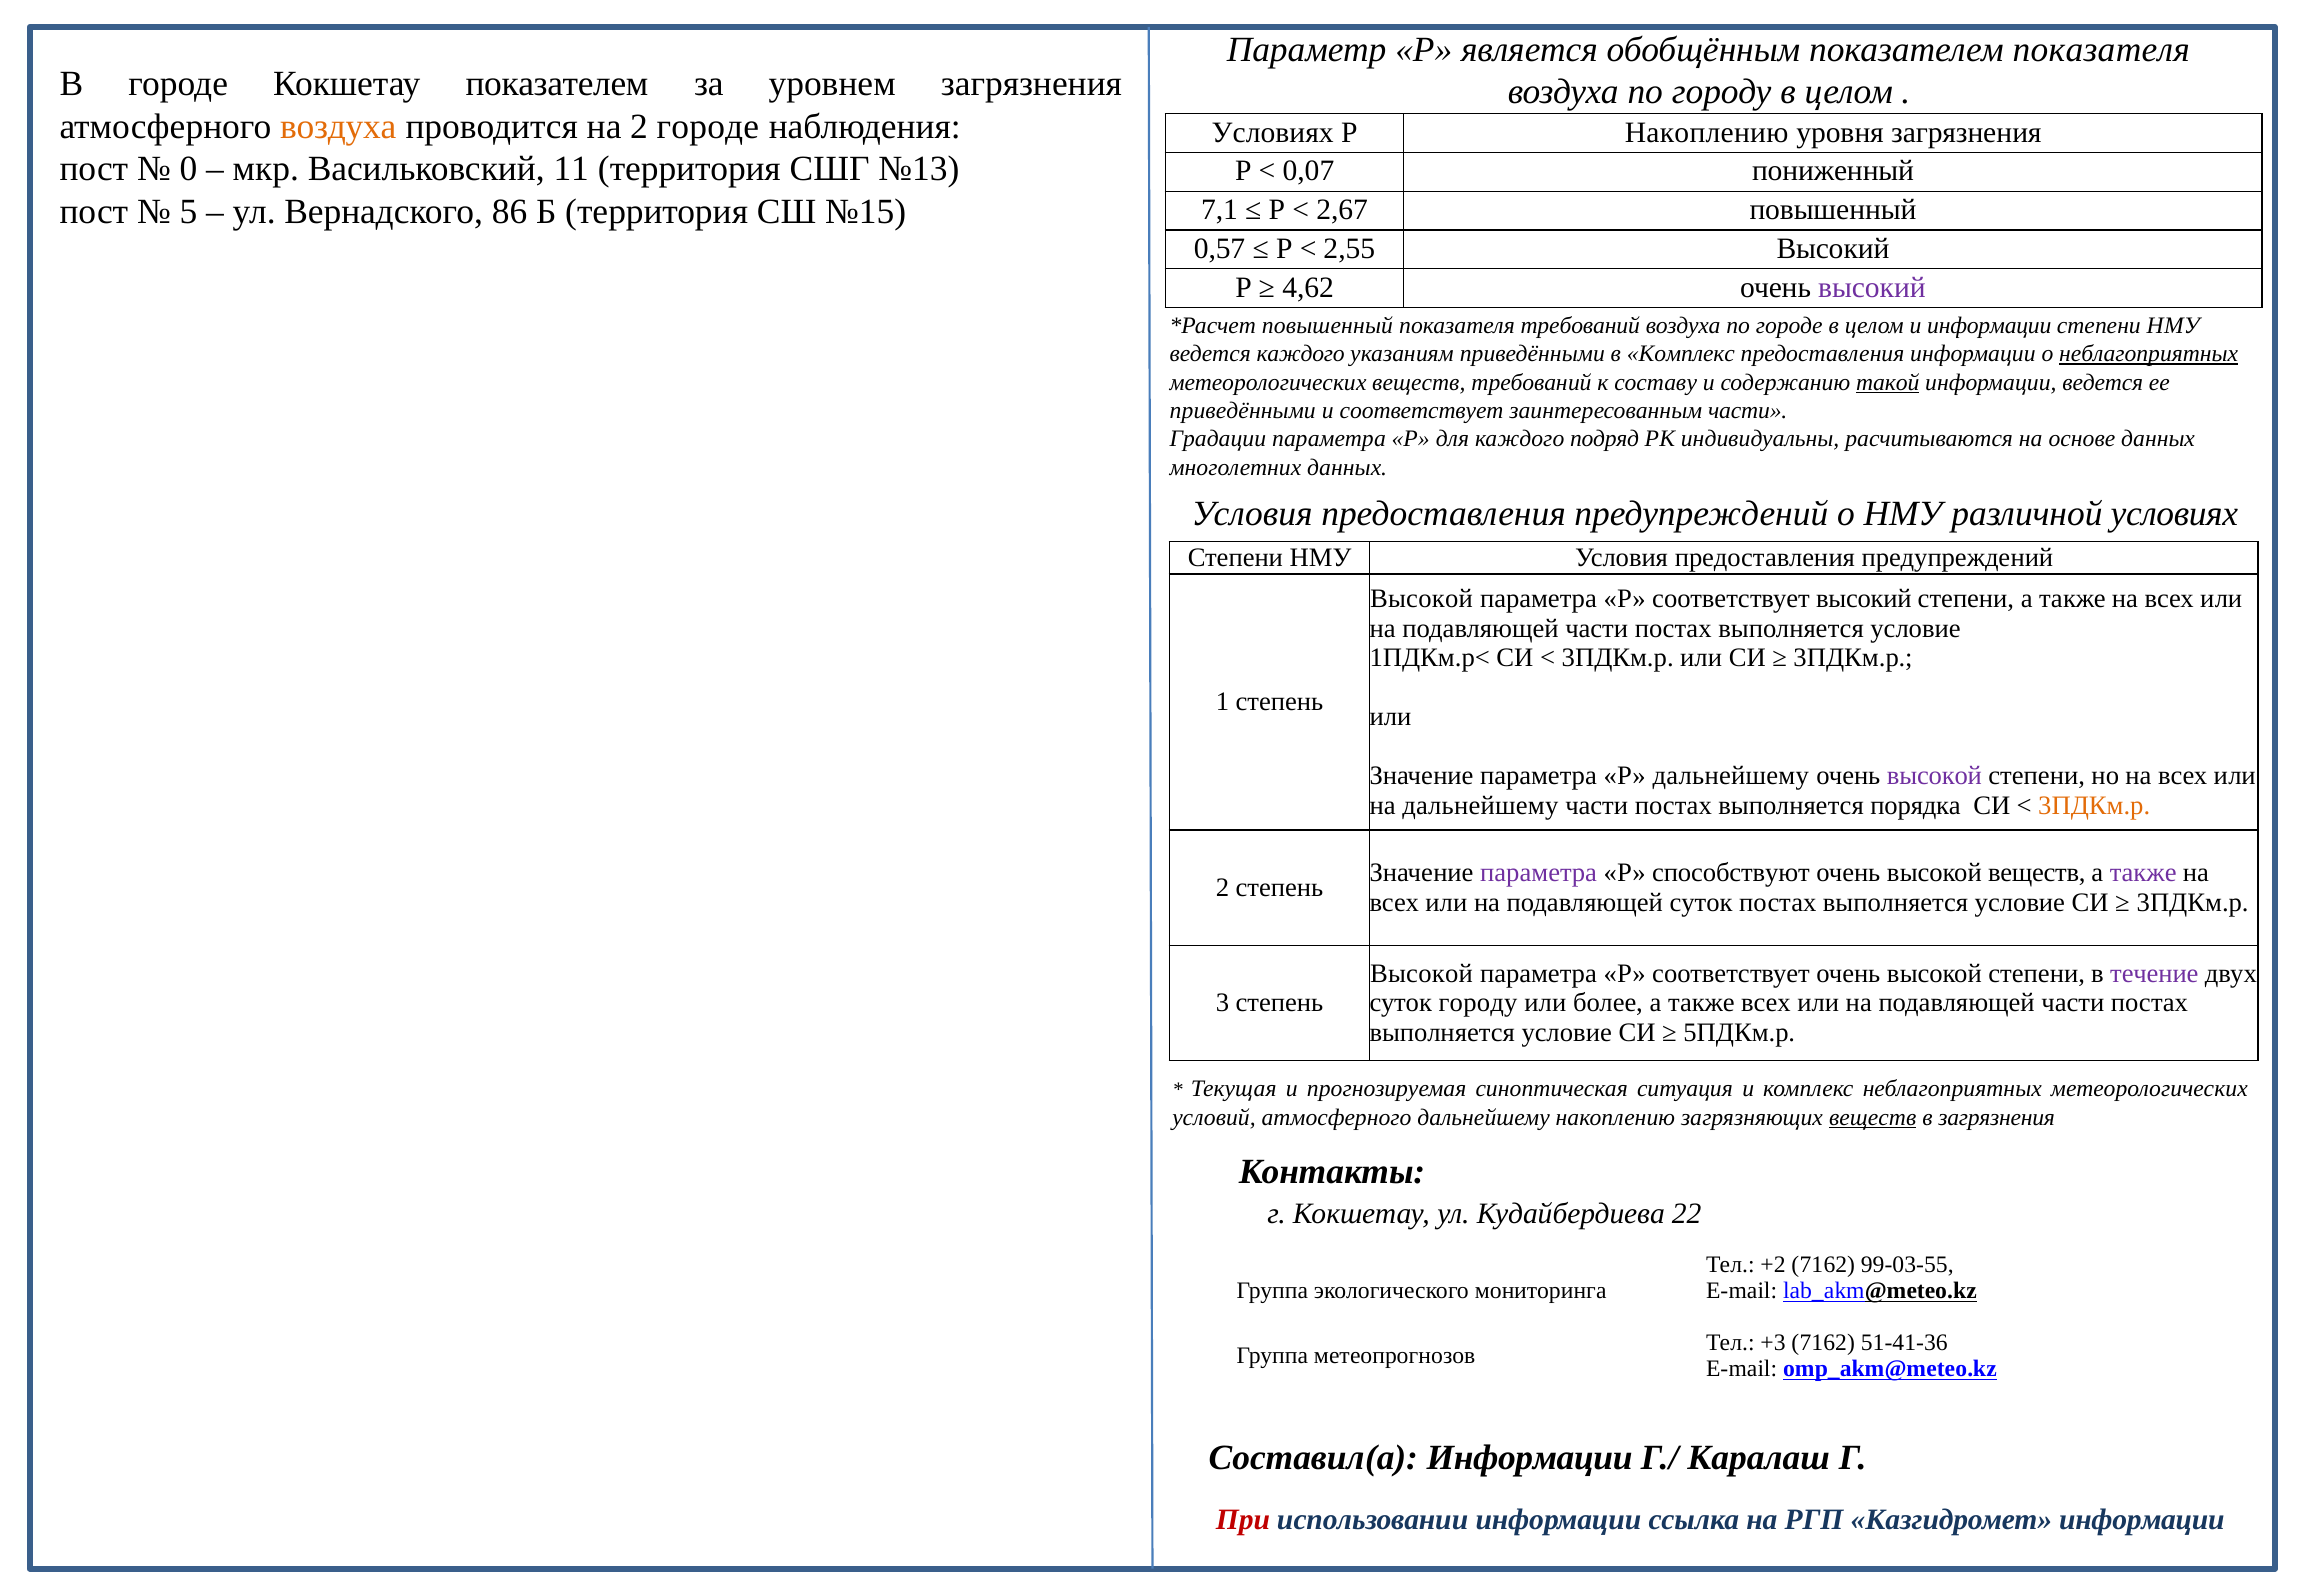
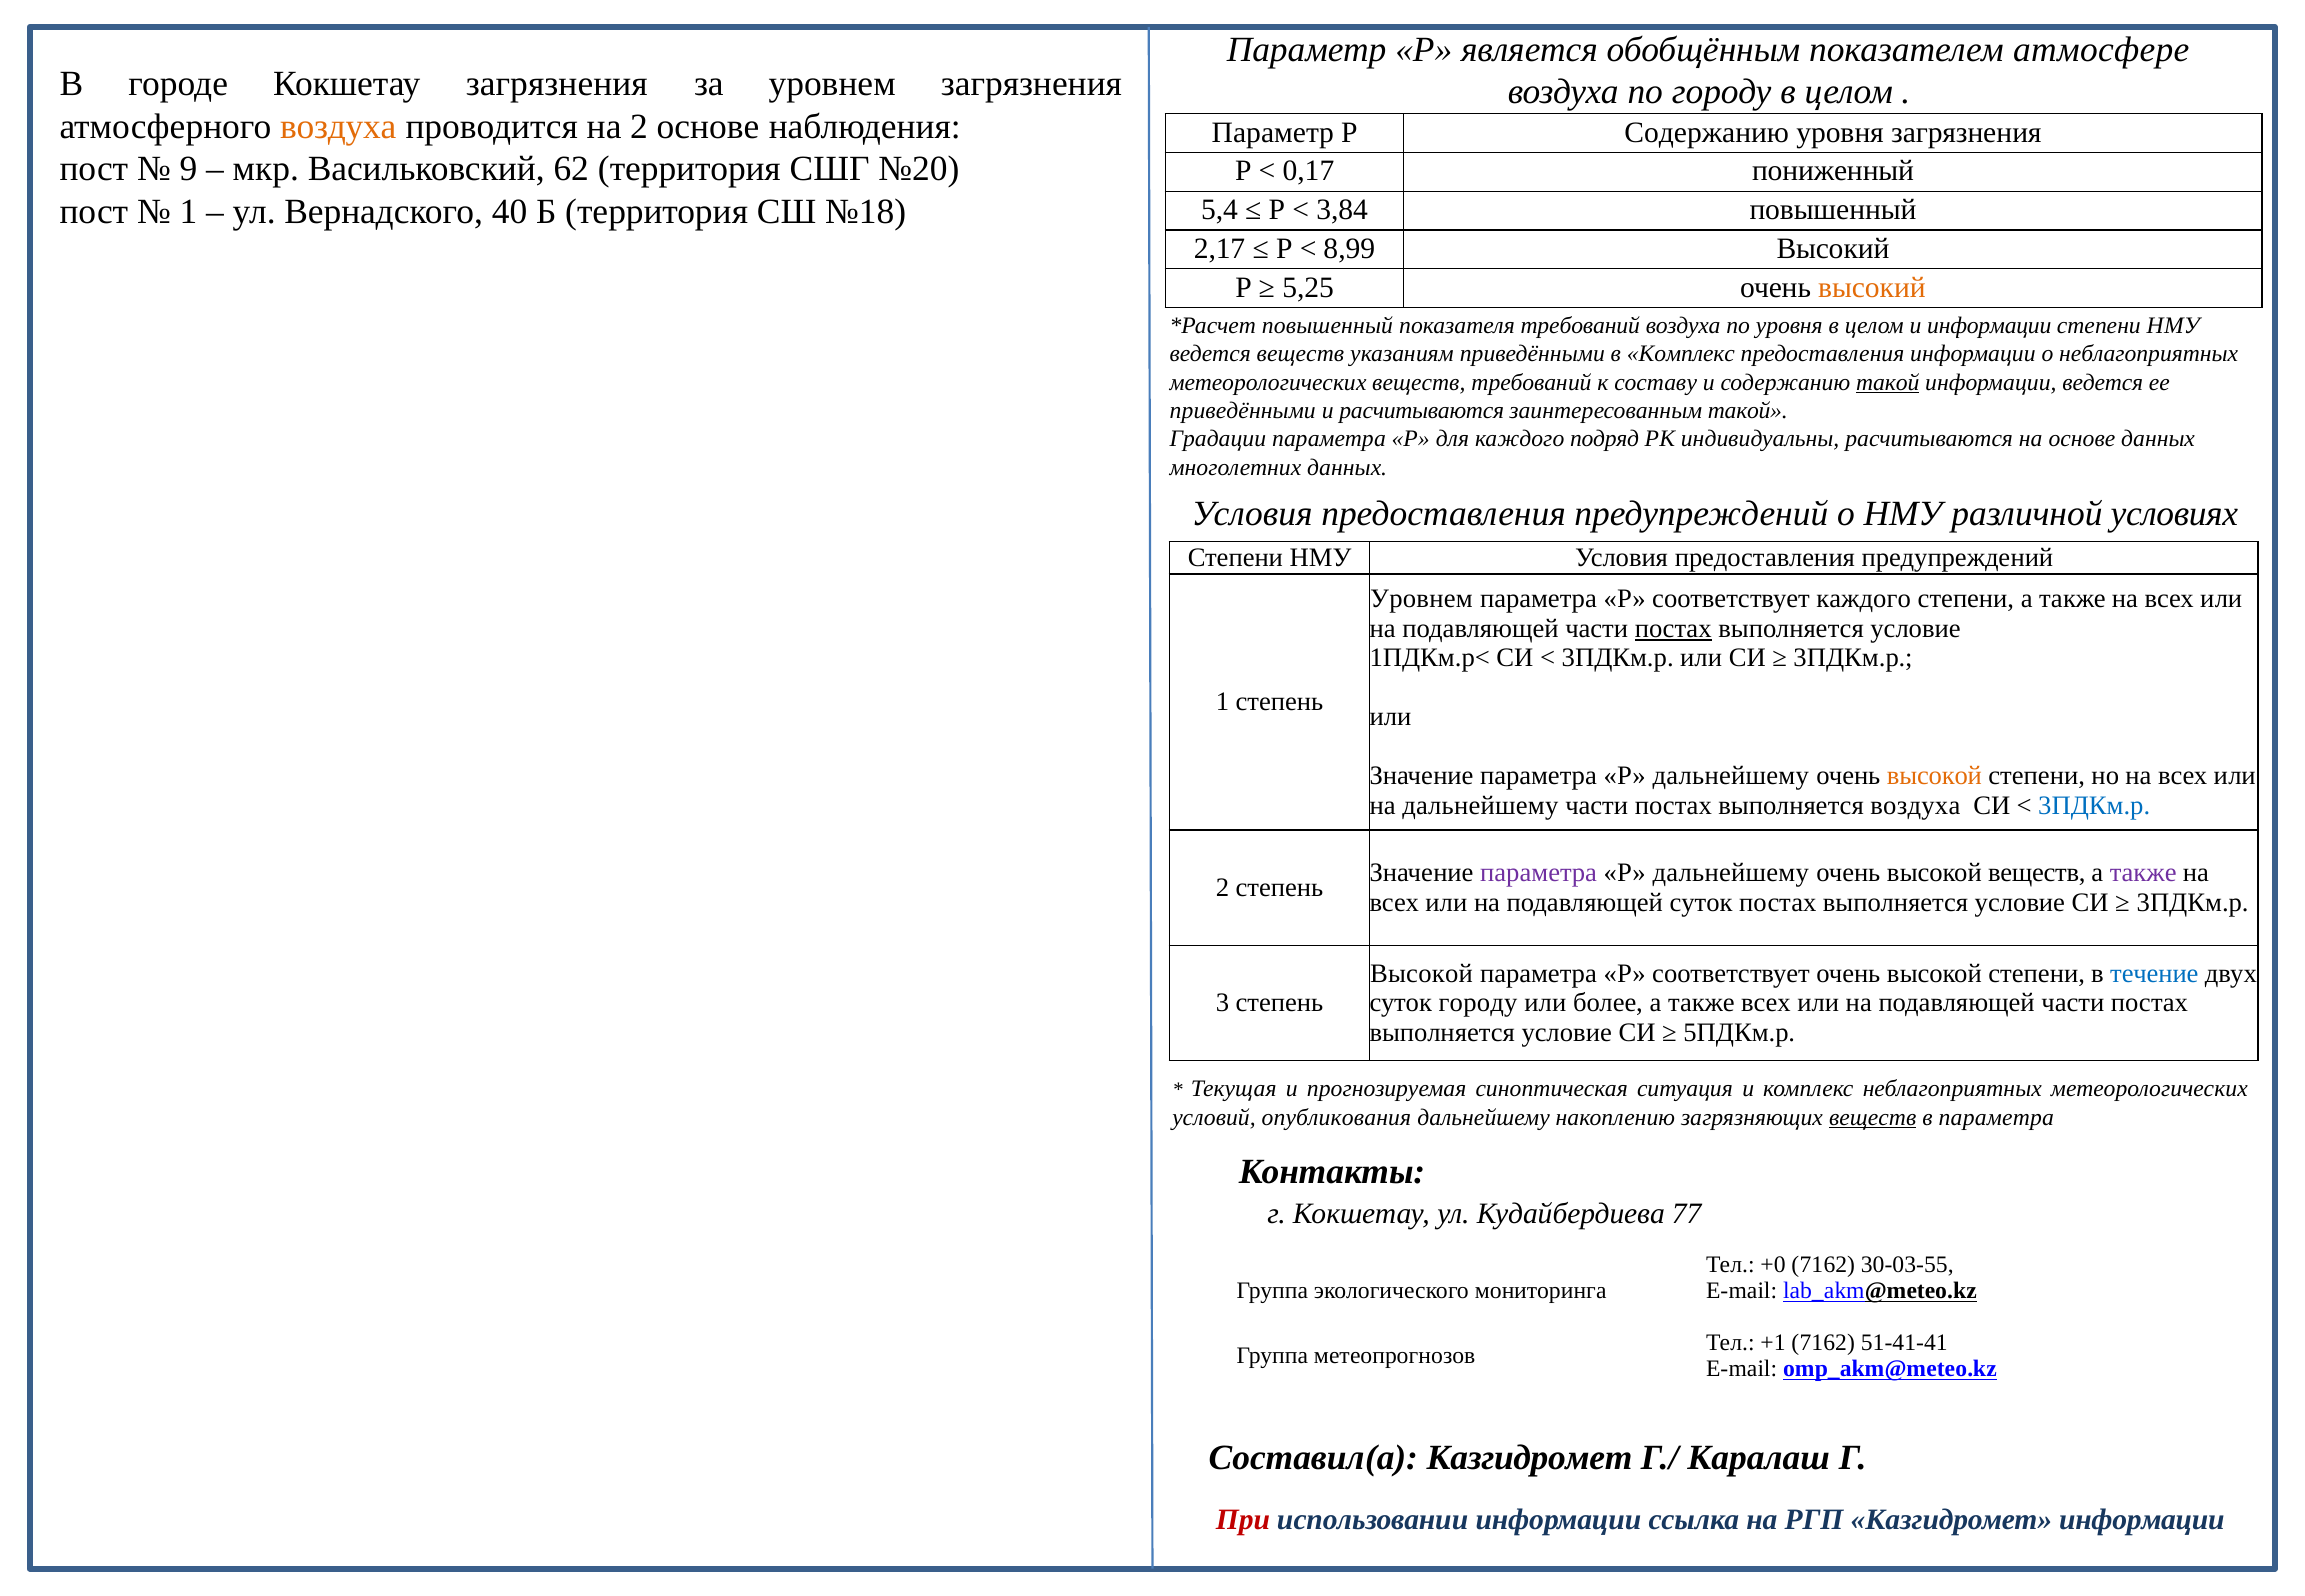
показателем показателя: показателя -> атмосфере (2101, 50)
Кокшетау показателем: показателем -> загрязнения (557, 84)
2 городе: городе -> основе (708, 127)
Условиях: Условиях -> Параметр (1273, 132)
Р Накоплению: Накоплению -> Содержанию (1707, 132)
0: 0 -> 9 (188, 169)
11: 11 -> 62 (571, 169)
№13: №13 -> №20 (919, 169)
0,07: 0,07 -> 0,17 (1308, 171)
5: 5 -> 1 (188, 212)
86: 86 -> 40 (510, 212)
№15: №15 -> №18 (866, 212)
7,1: 7,1 -> 5,4 (1220, 210)
2,67: 2,67 -> 3,84 (1342, 210)
0,57: 0,57 -> 2,17 (1220, 249)
2,55: 2,55 -> 8,99 (1349, 249)
4,62: 4,62 -> 5,25 (1308, 287)
высокий colour: purple -> orange (1872, 287)
по городе: городе -> уровня (1789, 326)
ведется каждого: каждого -> веществ (1300, 354)
неблагоприятных underline: present -> none (2149, 354)
и соответствует: соответствует -> расчитываются (1422, 411)
заинтересованным части: части -> такой (1748, 411)
Высокой: Высокой -> Уровнем (1421, 599)
соответствует высокий: высокий -> каждого (1864, 599)
постах underline: none -> present (1673, 628)
высокой colour: purple -> orange (1934, 776)
выполняется порядка: порядка -> воздуха (1915, 805)
3ПДКм.р colour: orange -> blue (2094, 805)
способствуют: способствуют -> дальнейшему (1731, 873)
течение colour: purple -> blue (2154, 974)
условий атмосферного: атмосферного -> опубликования (1336, 1117)
в загрязнения: загрязнения -> параметра (1996, 1117)
22: 22 -> 77 (1687, 1213)
+2: +2 -> +0 (1773, 1265)
99-03-55: 99-03-55 -> 30-03-55 (1907, 1265)
+3: +3 -> +1 (1773, 1343)
51-41-36: 51-41-36 -> 51-41-41 (1904, 1343)
Составил(а Информации: Информации -> Казгидромет (1529, 1458)
